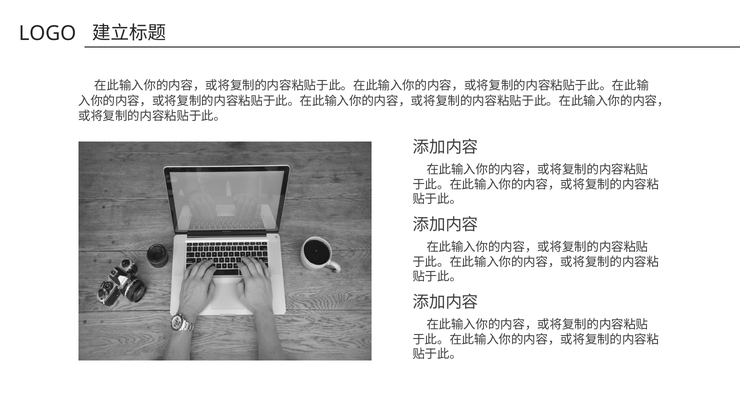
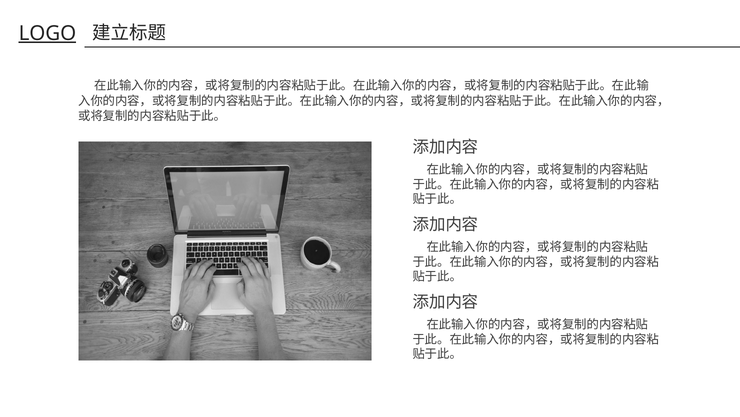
LOGO underline: none -> present (47, 33)
